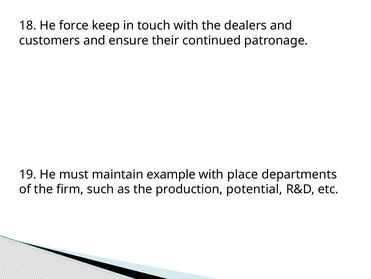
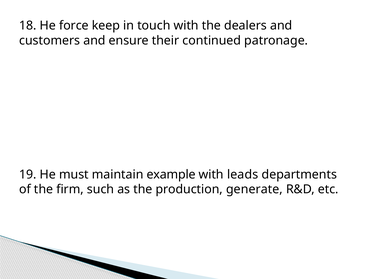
place: place -> leads (243, 174)
potential: potential -> generate (254, 189)
